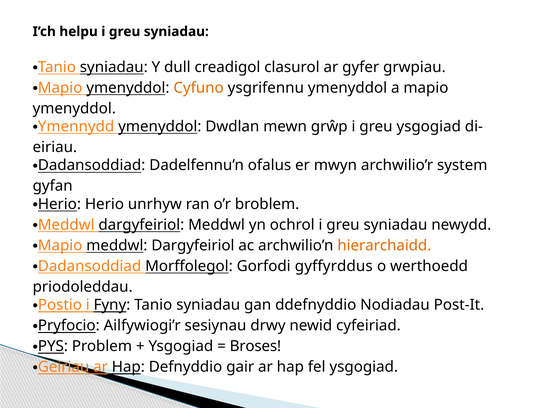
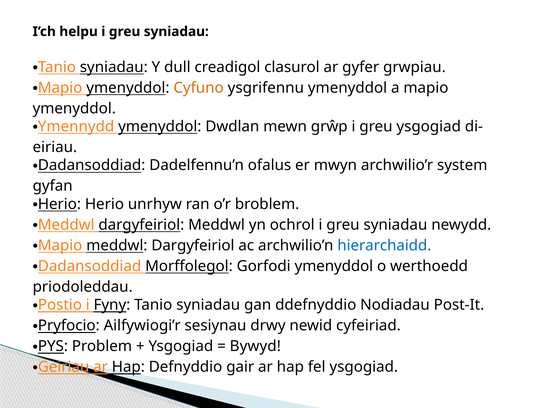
hierarchaidd colour: orange -> blue (384, 245)
Gorfodi gyffyrddus: gyffyrddus -> ymenyddol (334, 266)
Broses: Broses -> Bywyd (255, 346)
